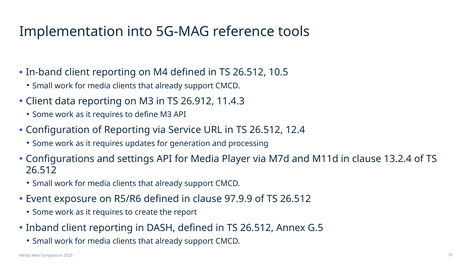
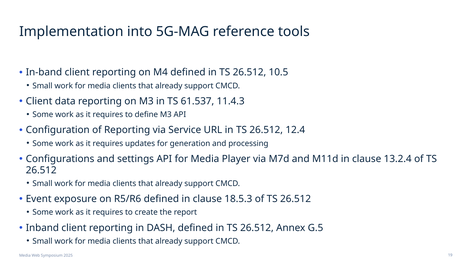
26.912: 26.912 -> 61.537 (197, 101)
97.9.9: 97.9.9 -> 18.5.3 (238, 199)
